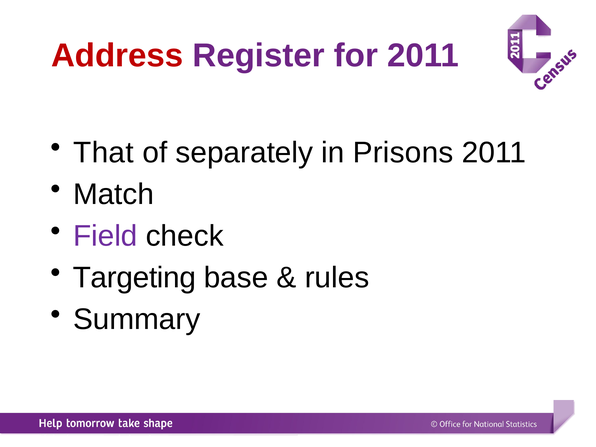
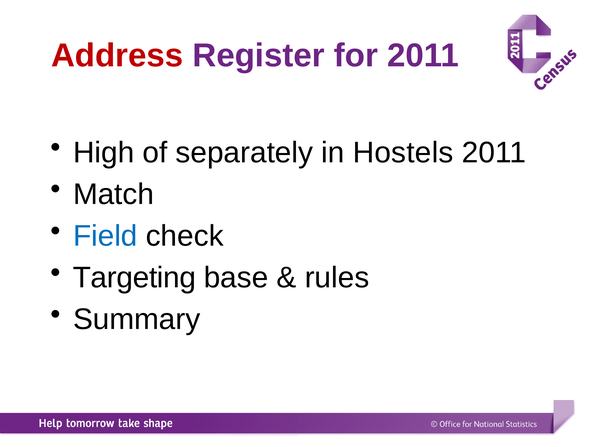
That: That -> High (104, 153)
Prisons: Prisons -> Hostels (403, 153)
Field colour: purple -> blue (105, 236)
